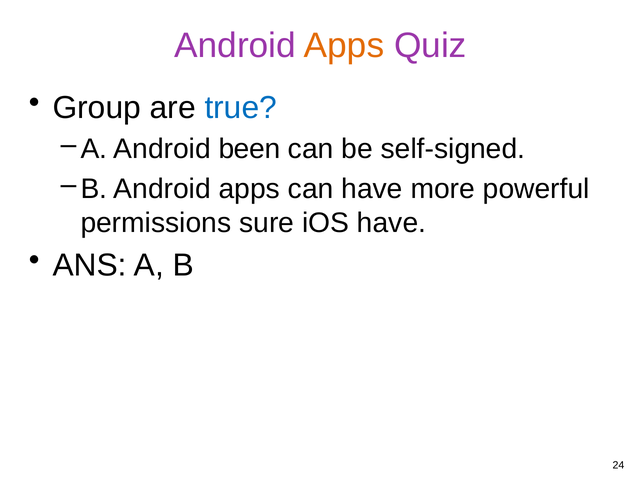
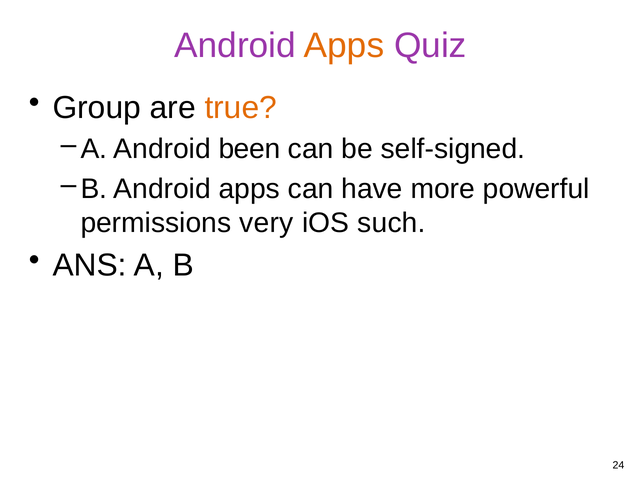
true colour: blue -> orange (241, 108)
sure: sure -> very (267, 223)
iOS have: have -> such (391, 223)
